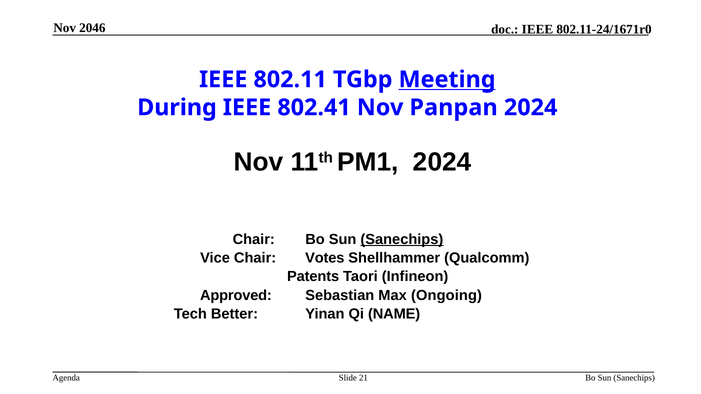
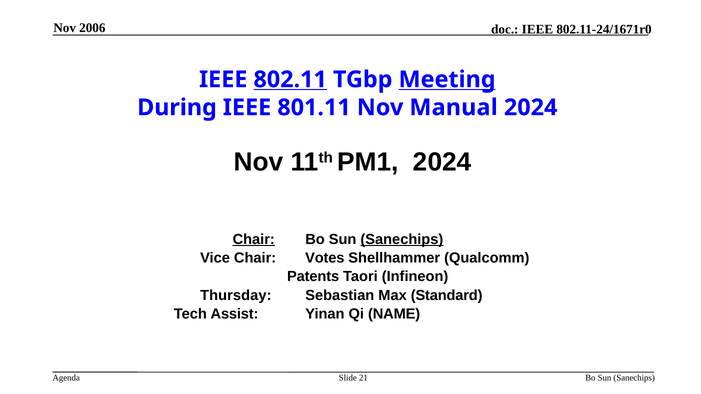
2046: 2046 -> 2006 (92, 28)
802.11 underline: none -> present (290, 80)
802.41: 802.41 -> 801.11 (314, 108)
Panpan: Panpan -> Manual (454, 108)
Chair underline: none -> present (254, 239)
Approved: Approved -> Thursday (236, 296)
Ongoing: Ongoing -> Standard (447, 296)
Better: Better -> Assist (235, 314)
